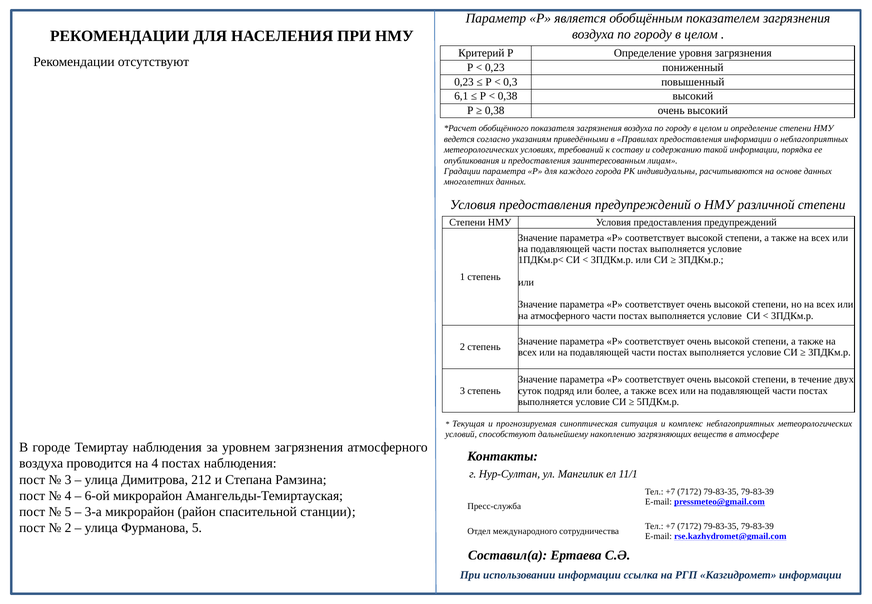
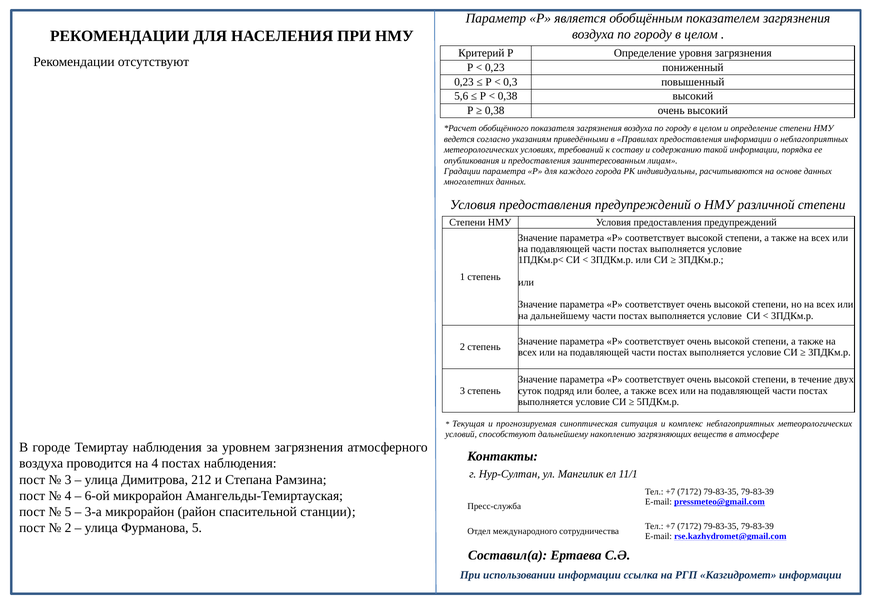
6,1: 6,1 -> 5,6 (461, 96)
на атмосферного: атмосферного -> дальнейшему (560, 316)
